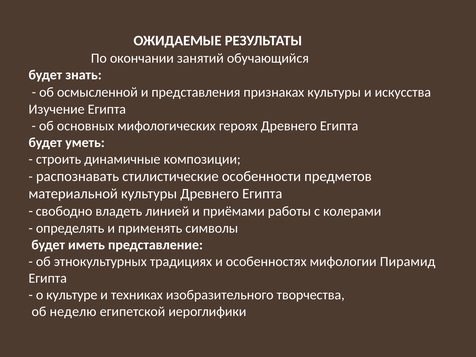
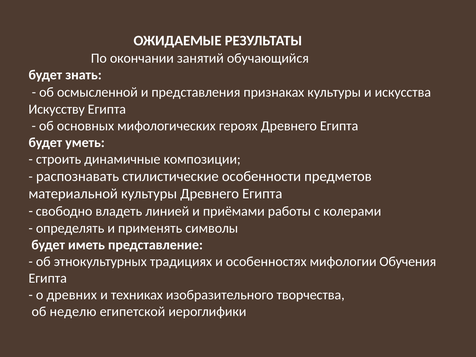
Изучение: Изучение -> Искусству (57, 109)
Пирамид: Пирамид -> Обучения (408, 261)
культуре: культуре -> древних (72, 295)
